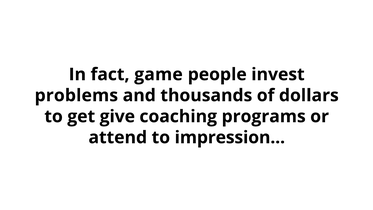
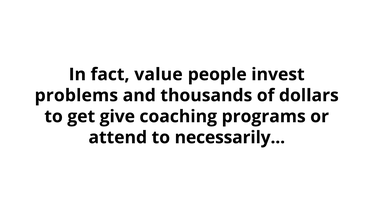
game: game -> value (158, 74)
impression: impression -> necessarily (230, 137)
